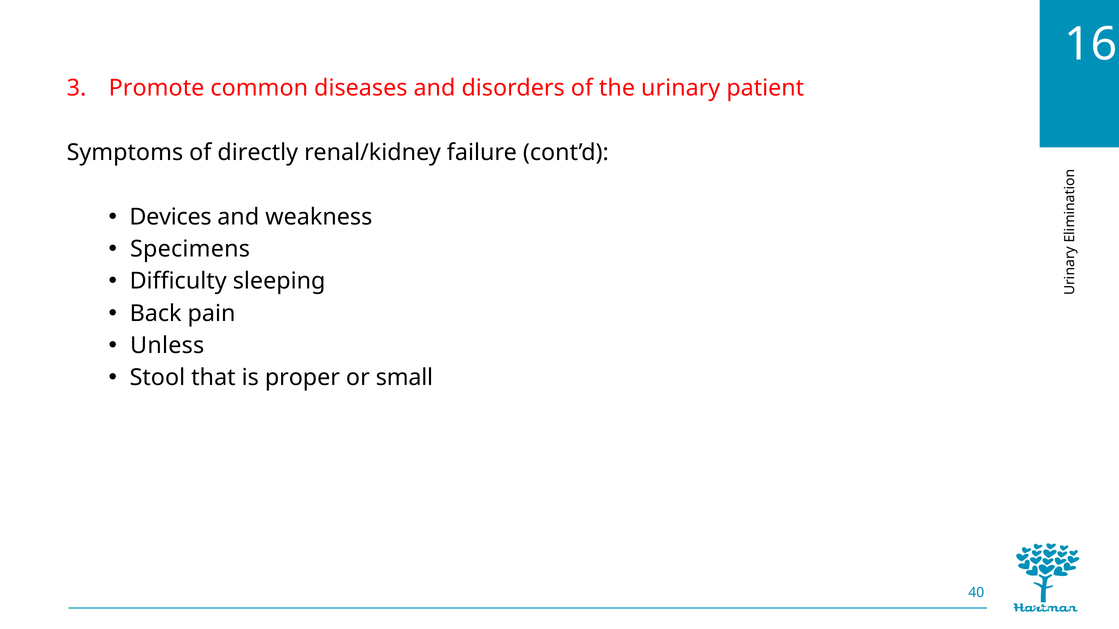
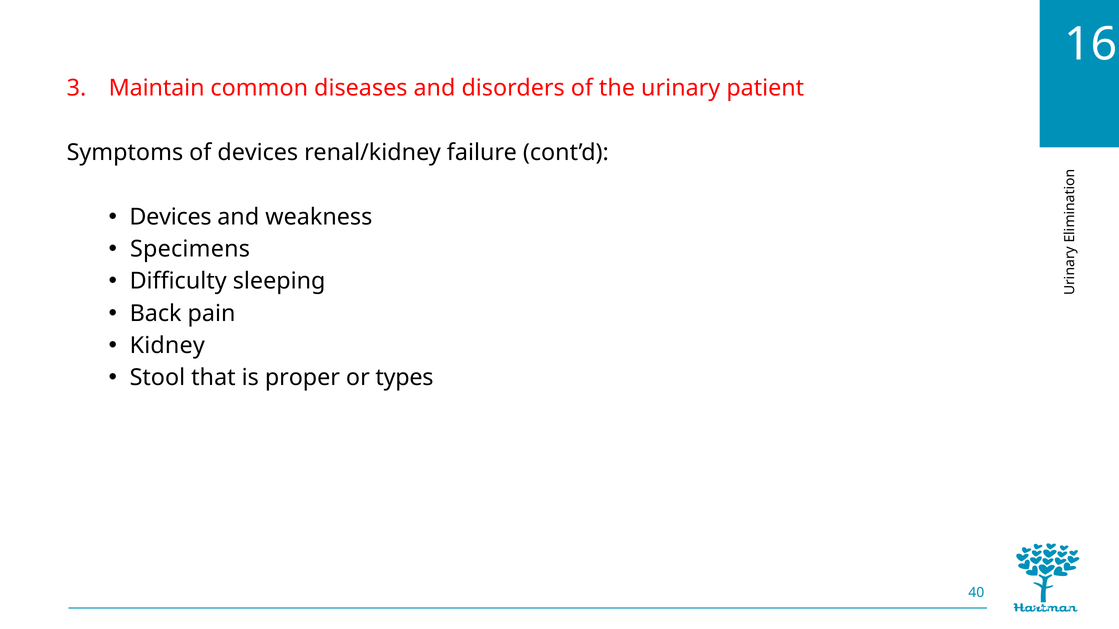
Promote: Promote -> Maintain (157, 88)
of directly: directly -> devices (258, 153)
Unless: Unless -> Kidney (167, 346)
small: small -> types (404, 378)
